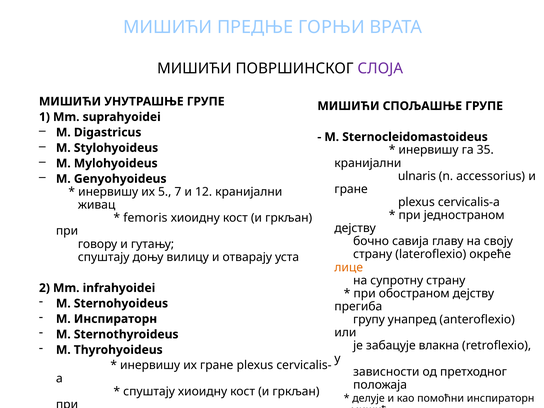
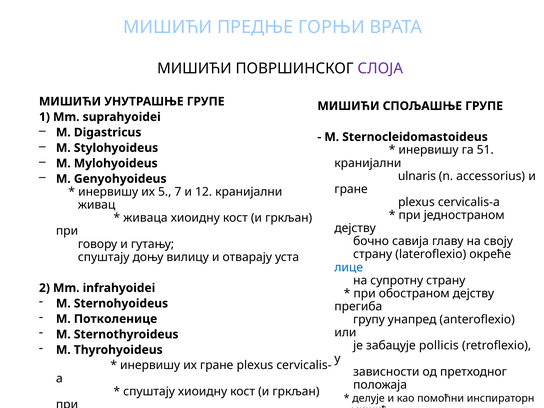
35: 35 -> 51 (485, 150)
femoris: femoris -> живаца (145, 218)
лице colour: orange -> blue (349, 267)
M Инспираторн: Инспираторн -> Потколенице (115, 319)
влакна: влакна -> pollicis (439, 346)
